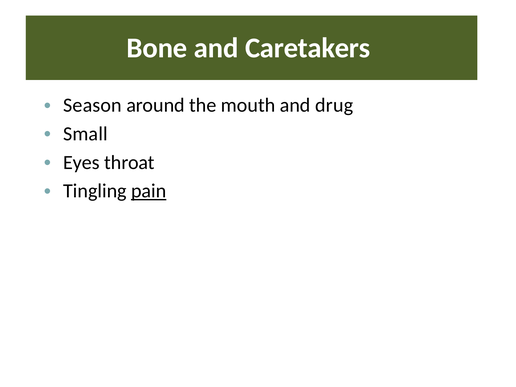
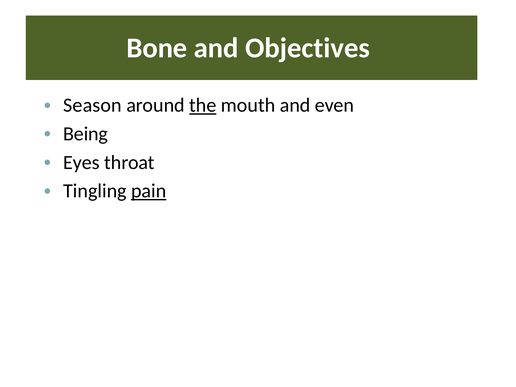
Caretakers: Caretakers -> Objectives (307, 48)
the underline: none -> present (203, 105)
drug: drug -> even (334, 105)
Small: Small -> Being (86, 134)
